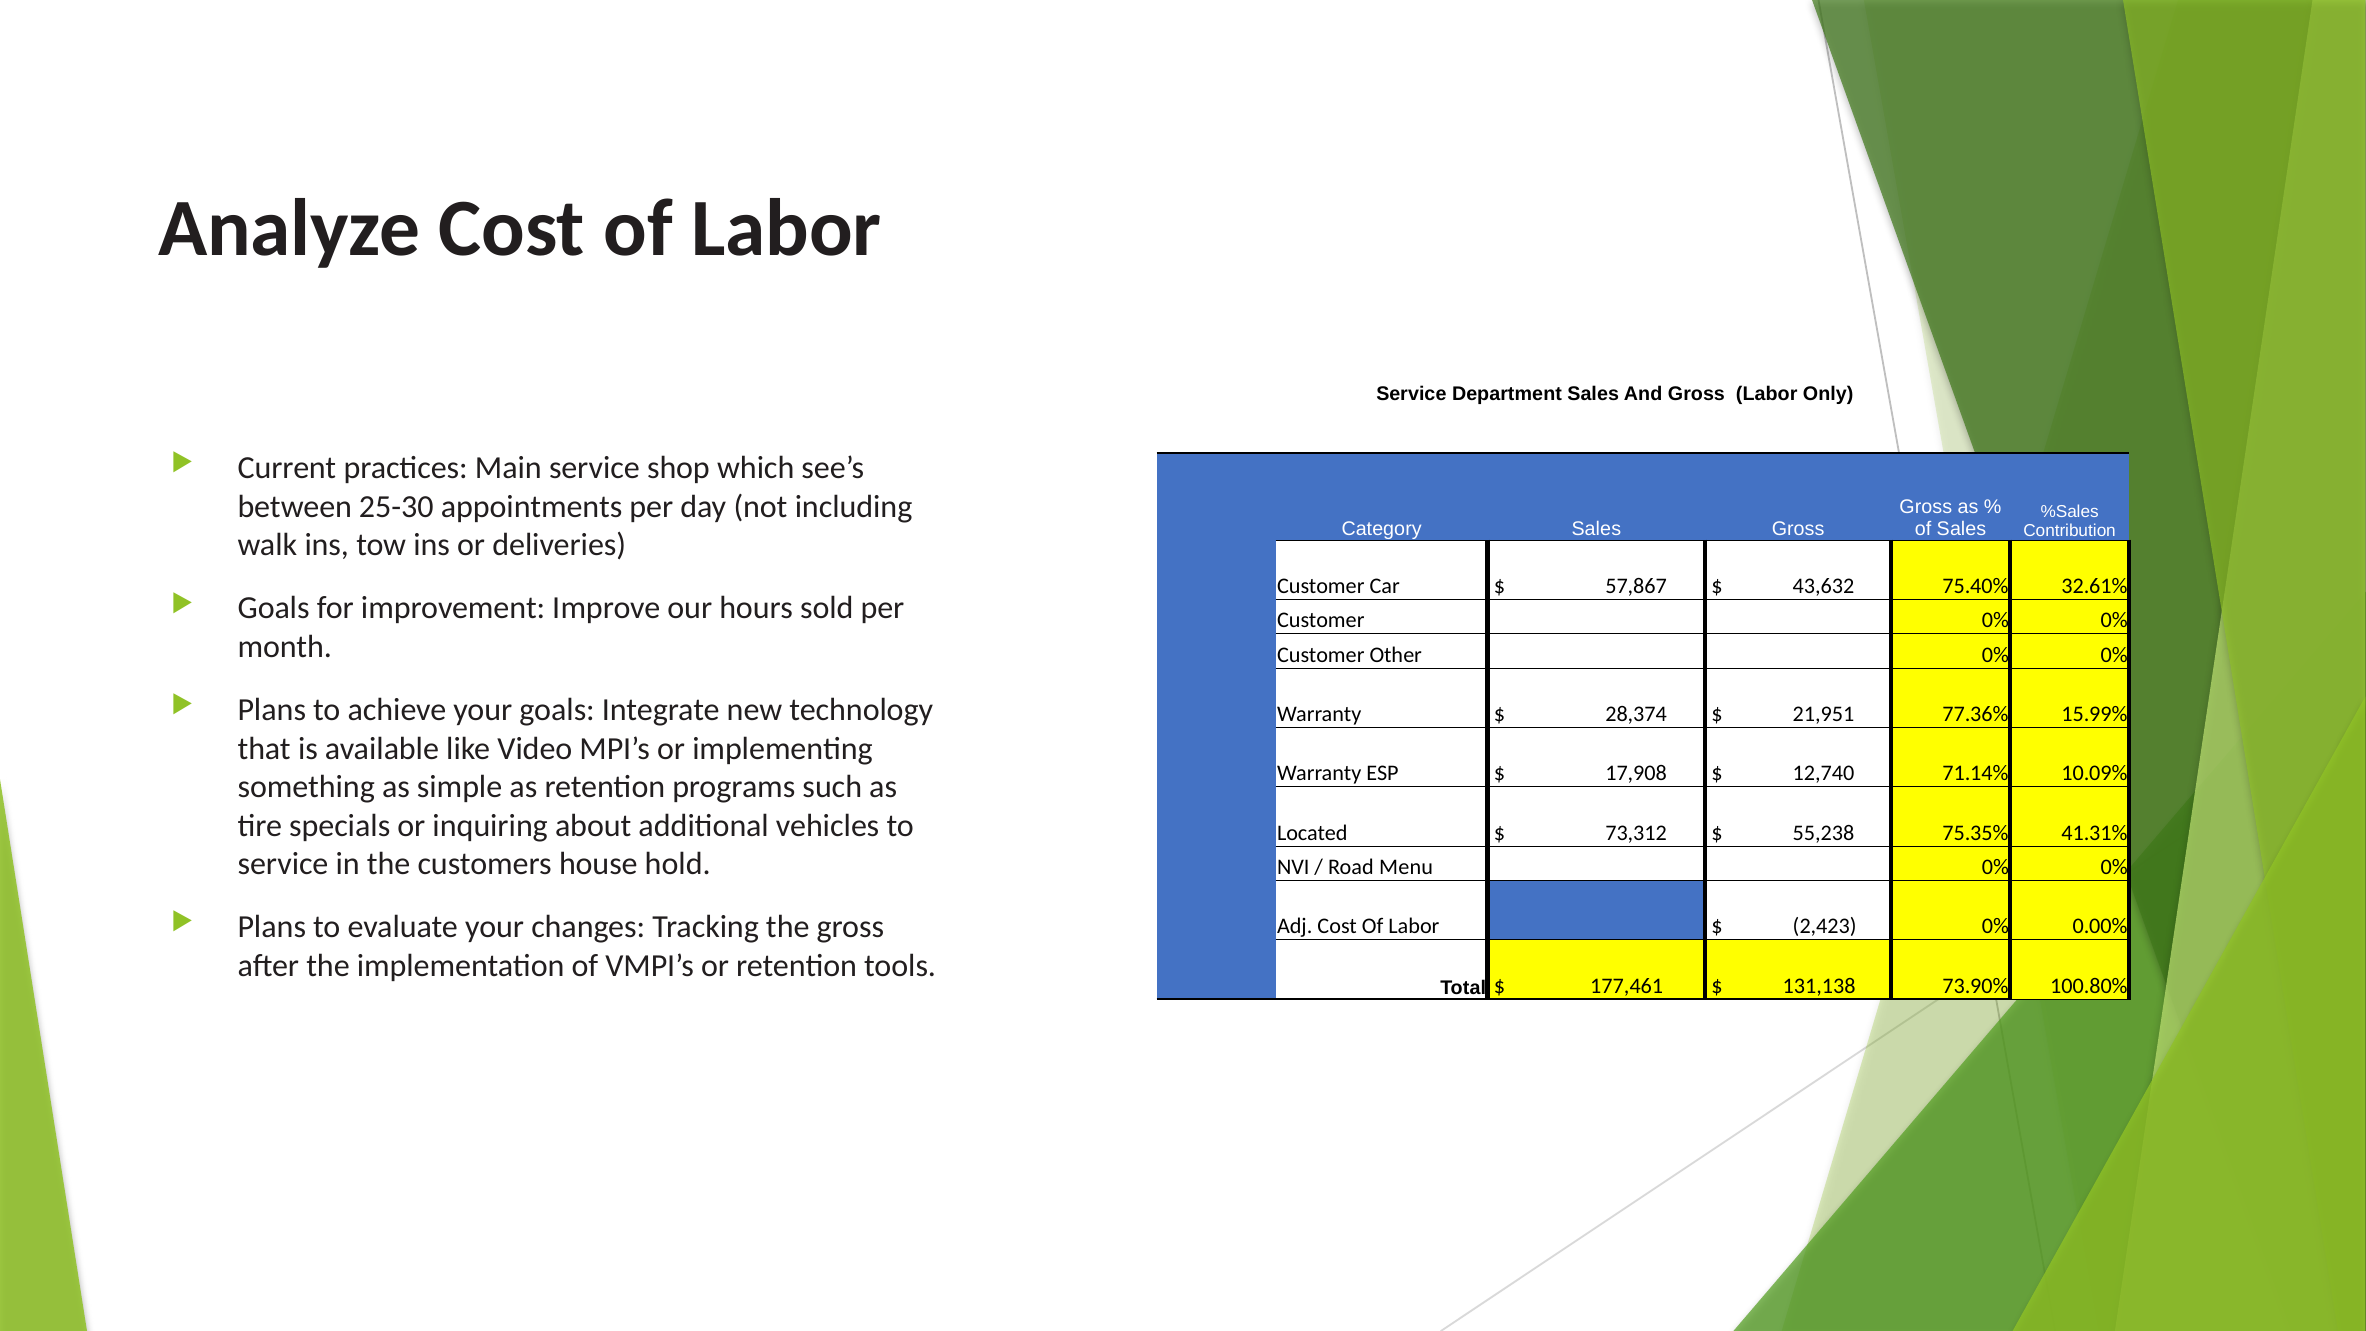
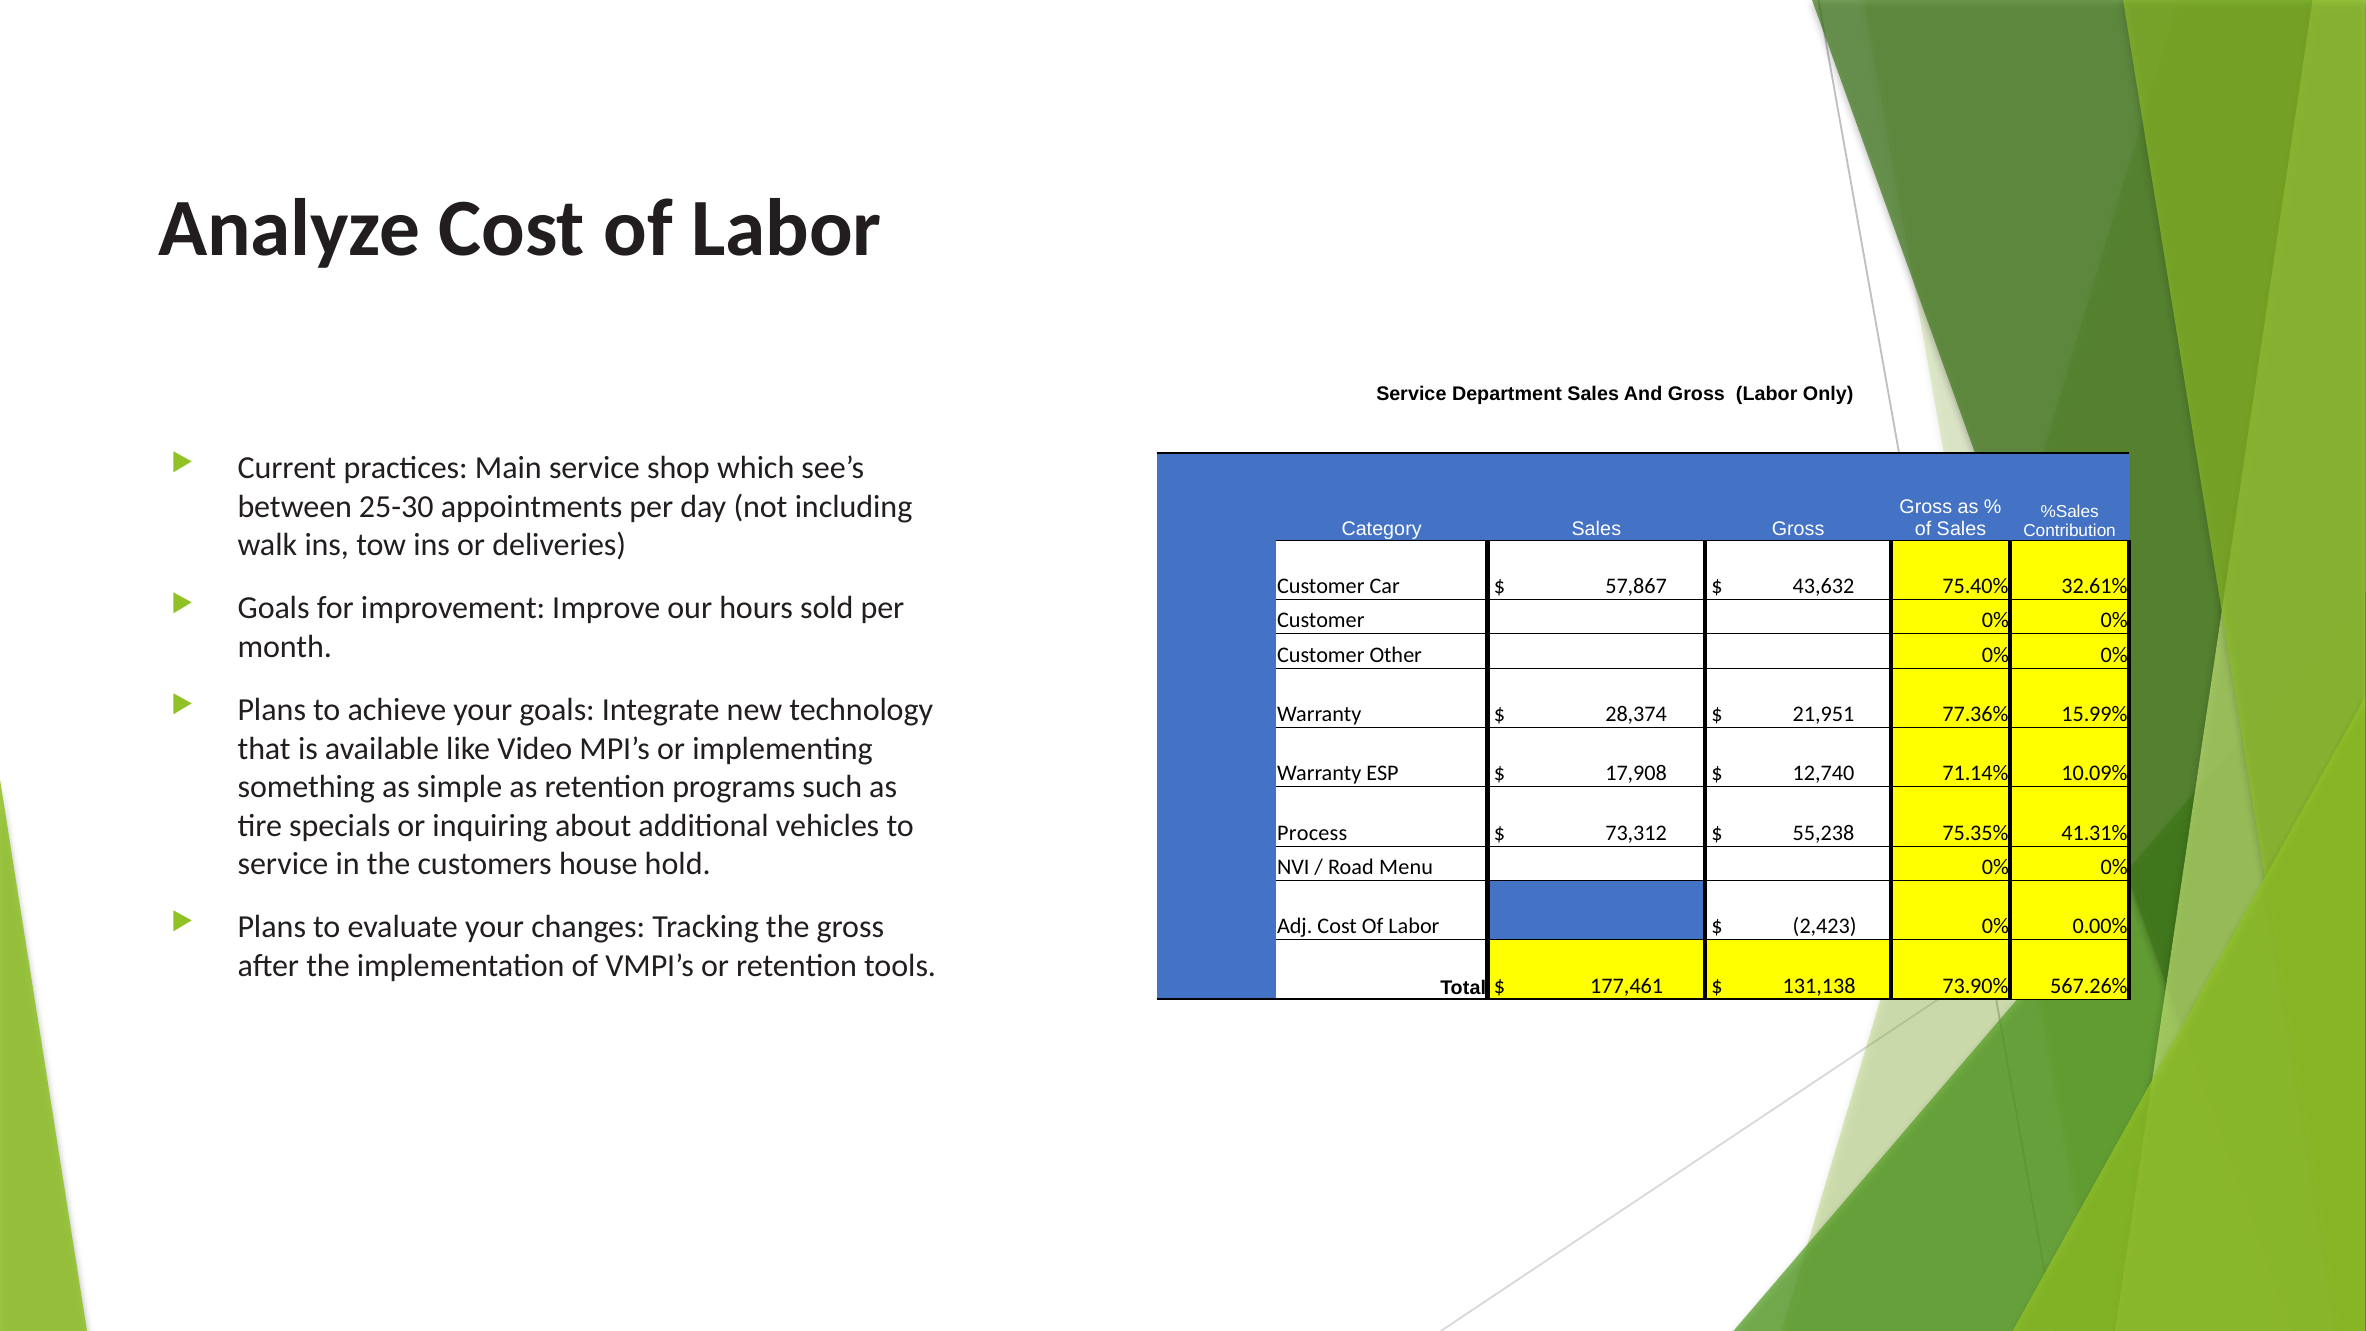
Located: Located -> Process (1312, 833)
100.80%: 100.80% -> 567.26% (2089, 986)
